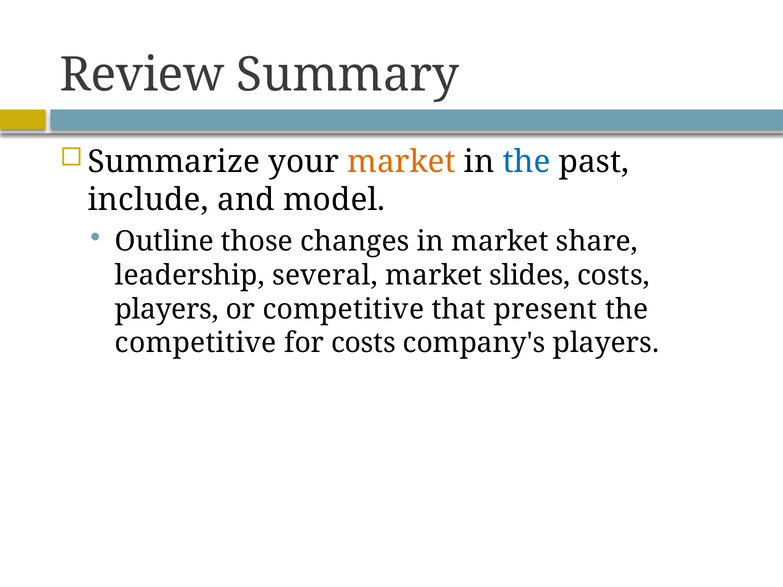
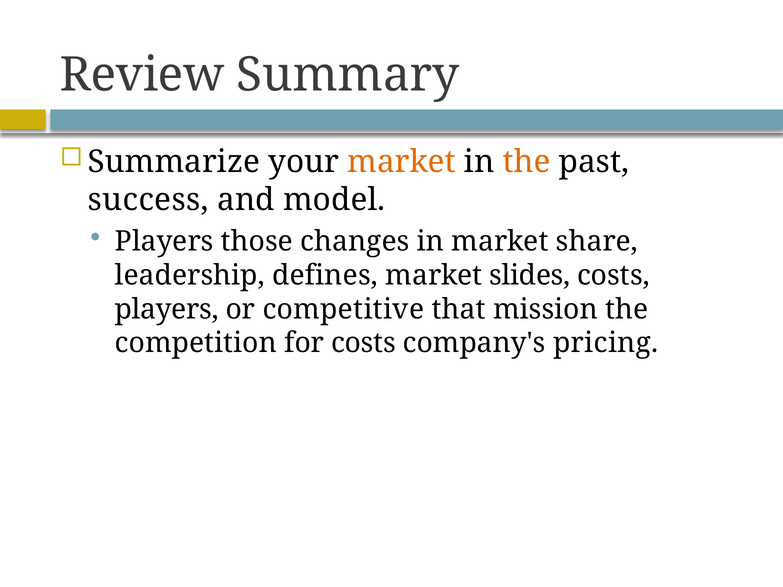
the colour: blue -> orange (527, 162)
include: include -> success (148, 200)
Outline: Outline -> Players (164, 242)
several: several -> defines (325, 275)
present: present -> mission (546, 309)
competitive: competitive -> competition (196, 343)
company's players: players -> pricing (606, 343)
